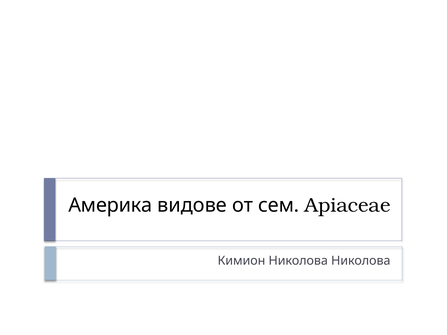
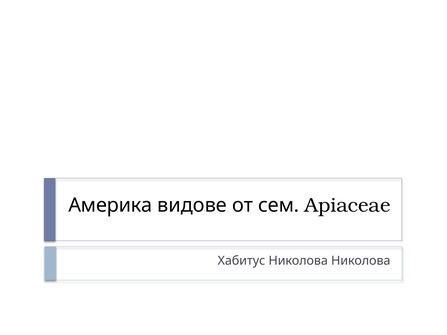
Кимион: Кимион -> Хабитус (241, 261)
